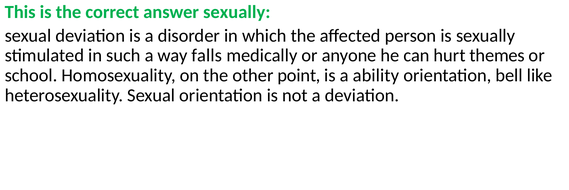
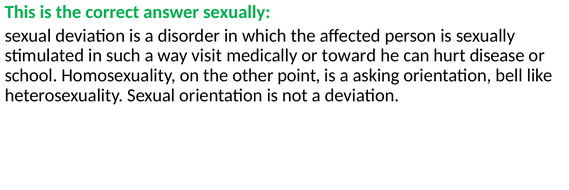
falls: falls -> visit (207, 55)
anyone: anyone -> toward (349, 55)
themes: themes -> disease (497, 55)
ability: ability -> asking (376, 75)
